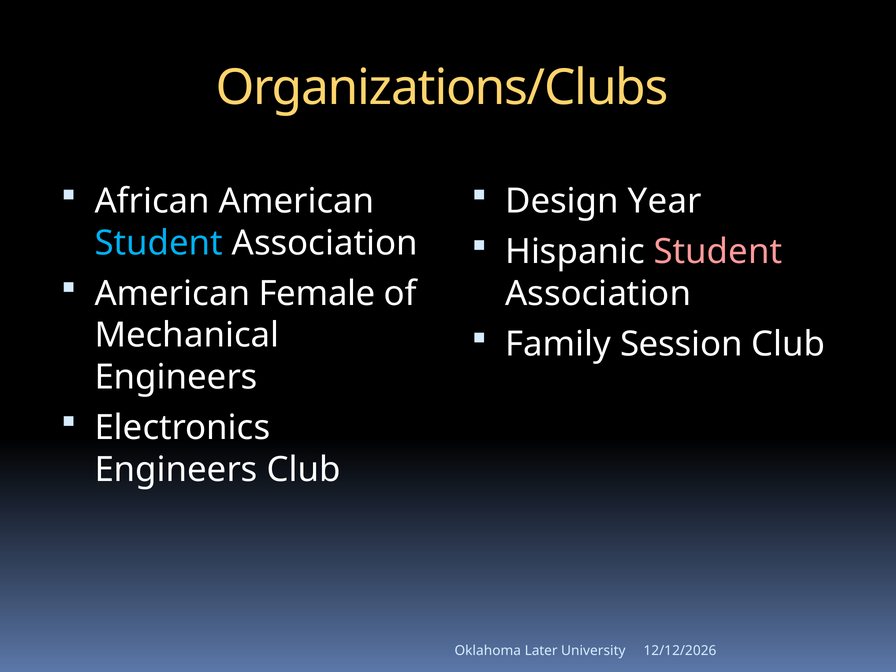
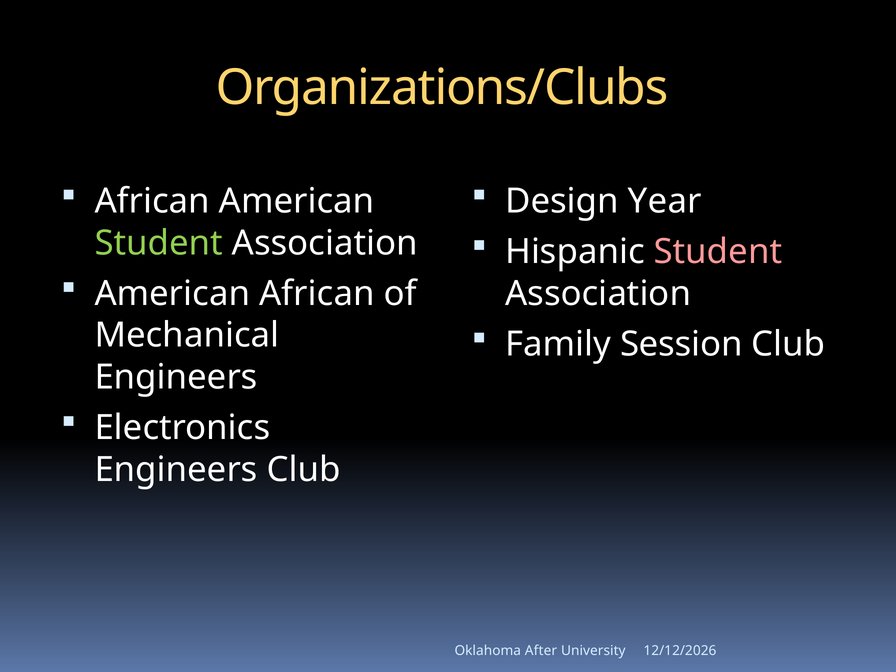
Student colour: light blue -> light green (159, 243)
American Female: Female -> African (317, 294)
Later: Later -> After (541, 651)
